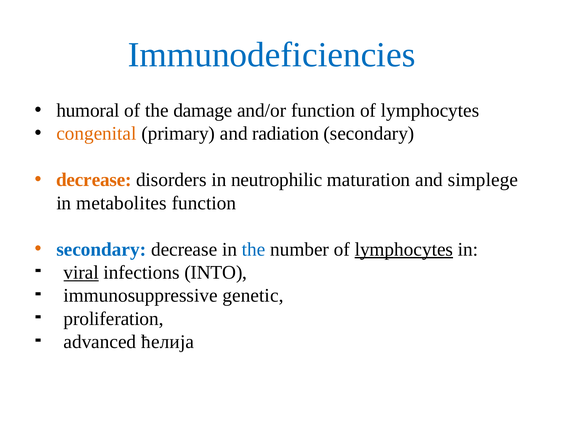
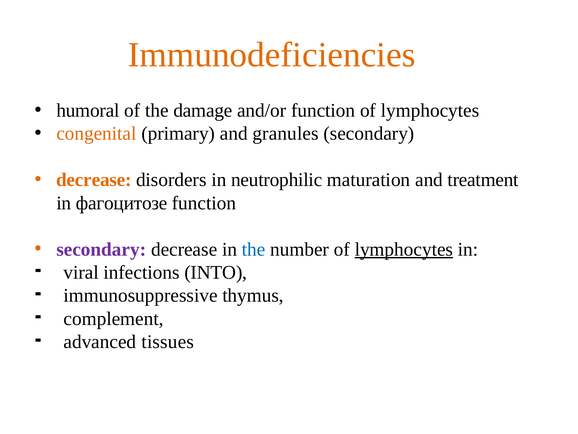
Immunodeficiencies colour: blue -> orange (272, 55)
radiation: radiation -> granules (286, 133)
simplege: simplege -> treatment (483, 180)
metabolites: metabolites -> фагоцитозе (122, 203)
secondary colour: blue -> purple (101, 249)
viral underline: present -> none (81, 272)
genetic: genetic -> thymus (253, 295)
proliferation: proliferation -> complement (114, 318)
ћелија: ћелија -> tissues (168, 342)
